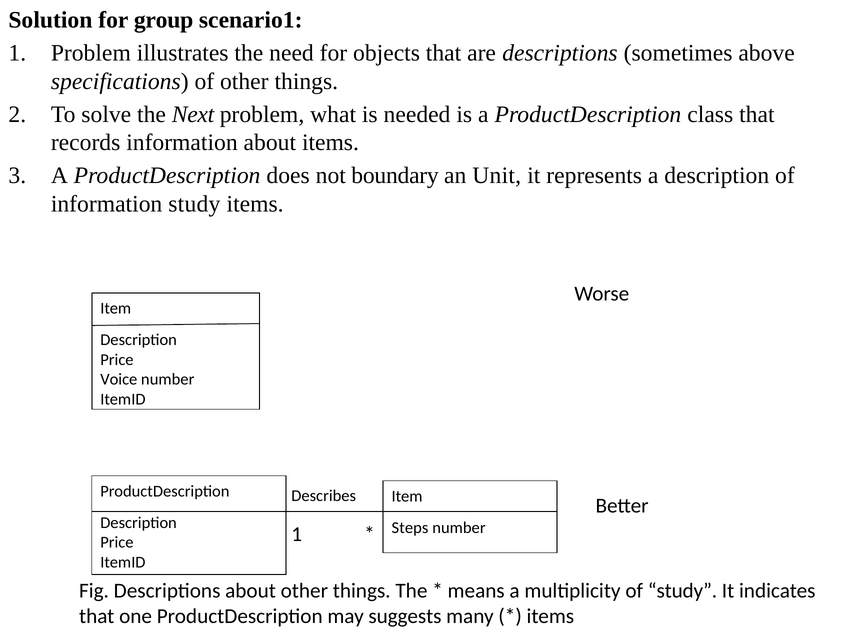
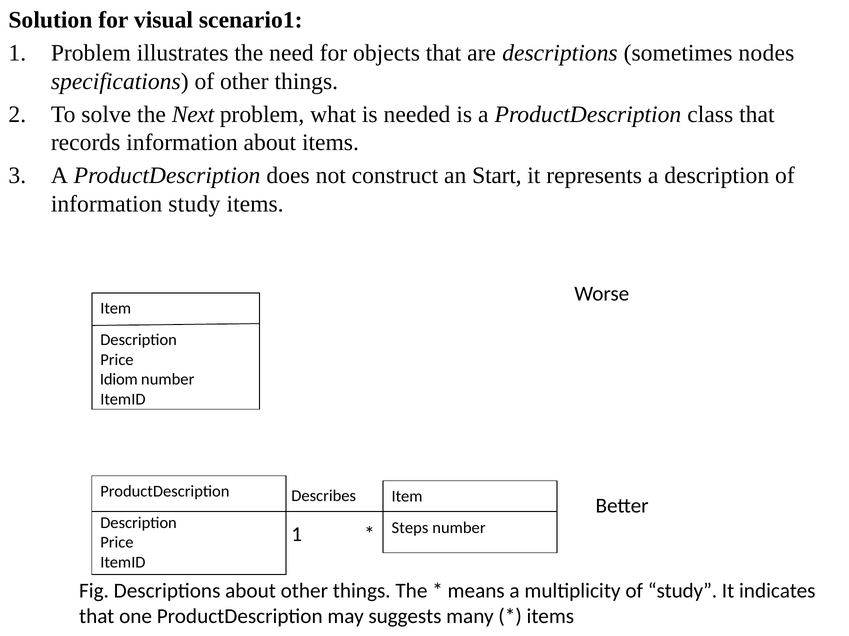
group: group -> visual (163, 20)
above: above -> nodes (766, 53)
boundary: boundary -> construct (395, 176)
Unit: Unit -> Start (497, 176)
Voice: Voice -> Idiom (119, 380)
